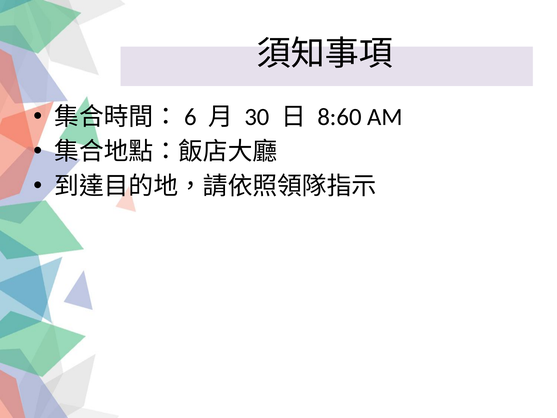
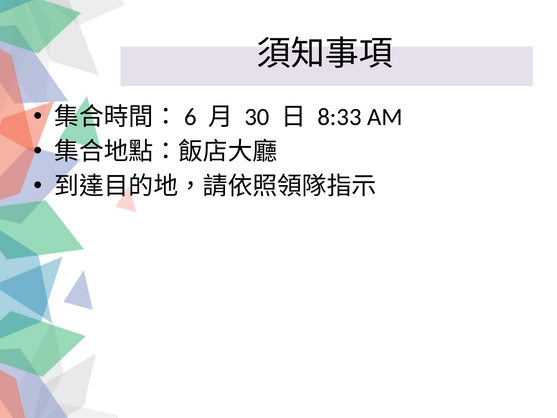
8:60: 8:60 -> 8:33 (339, 117)
